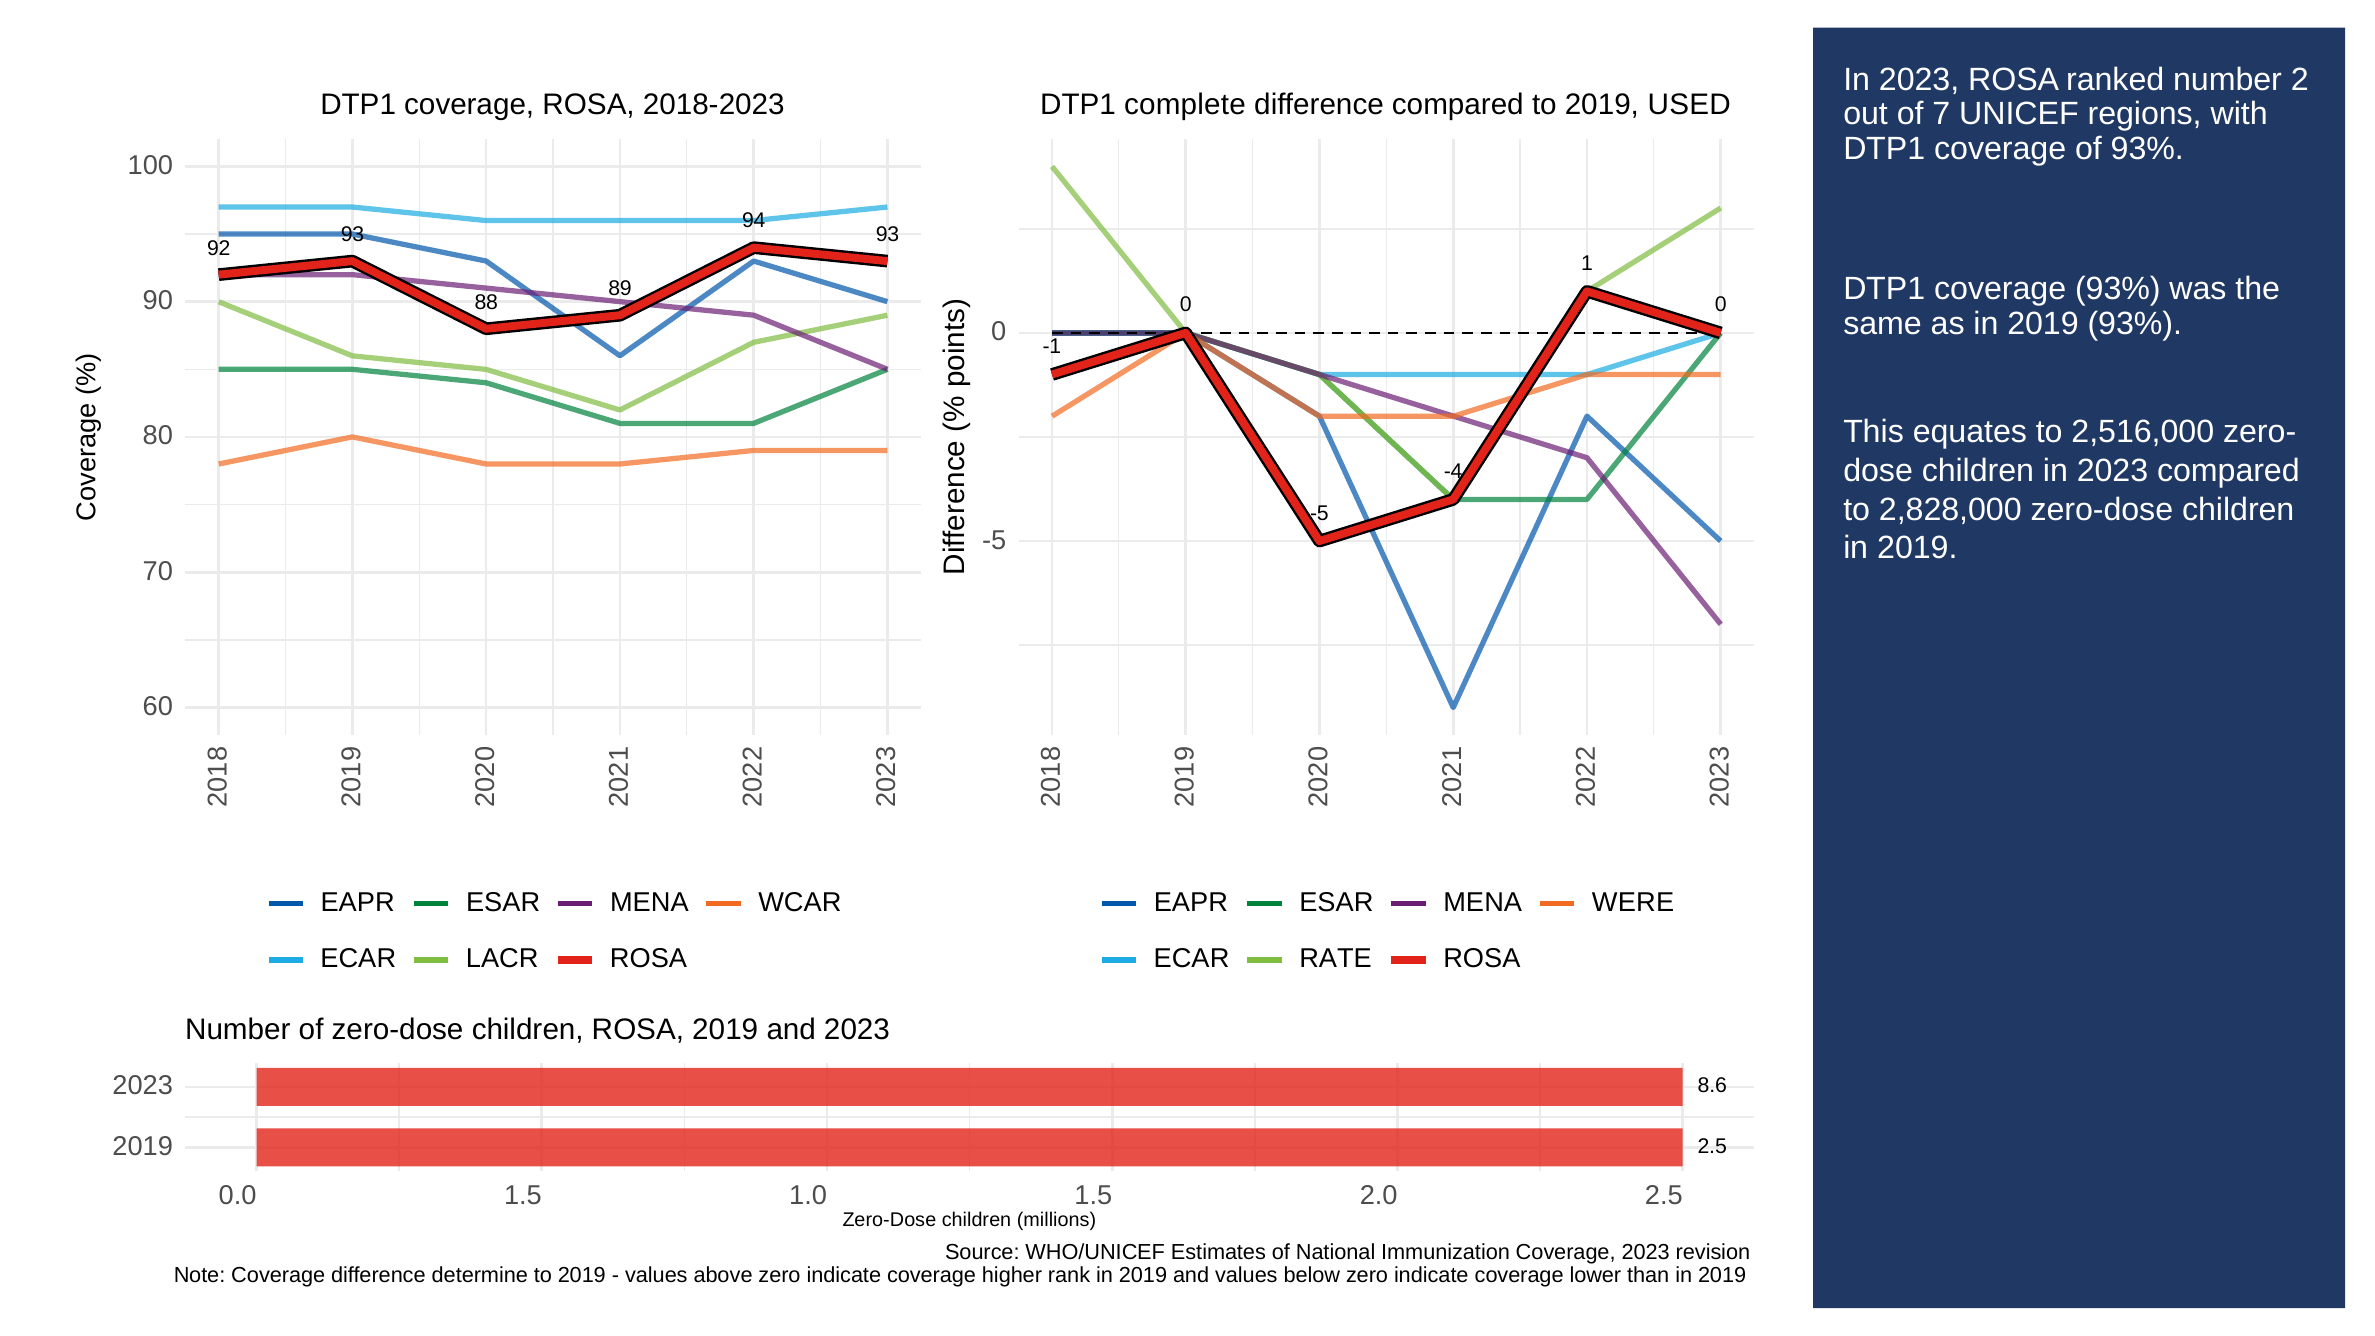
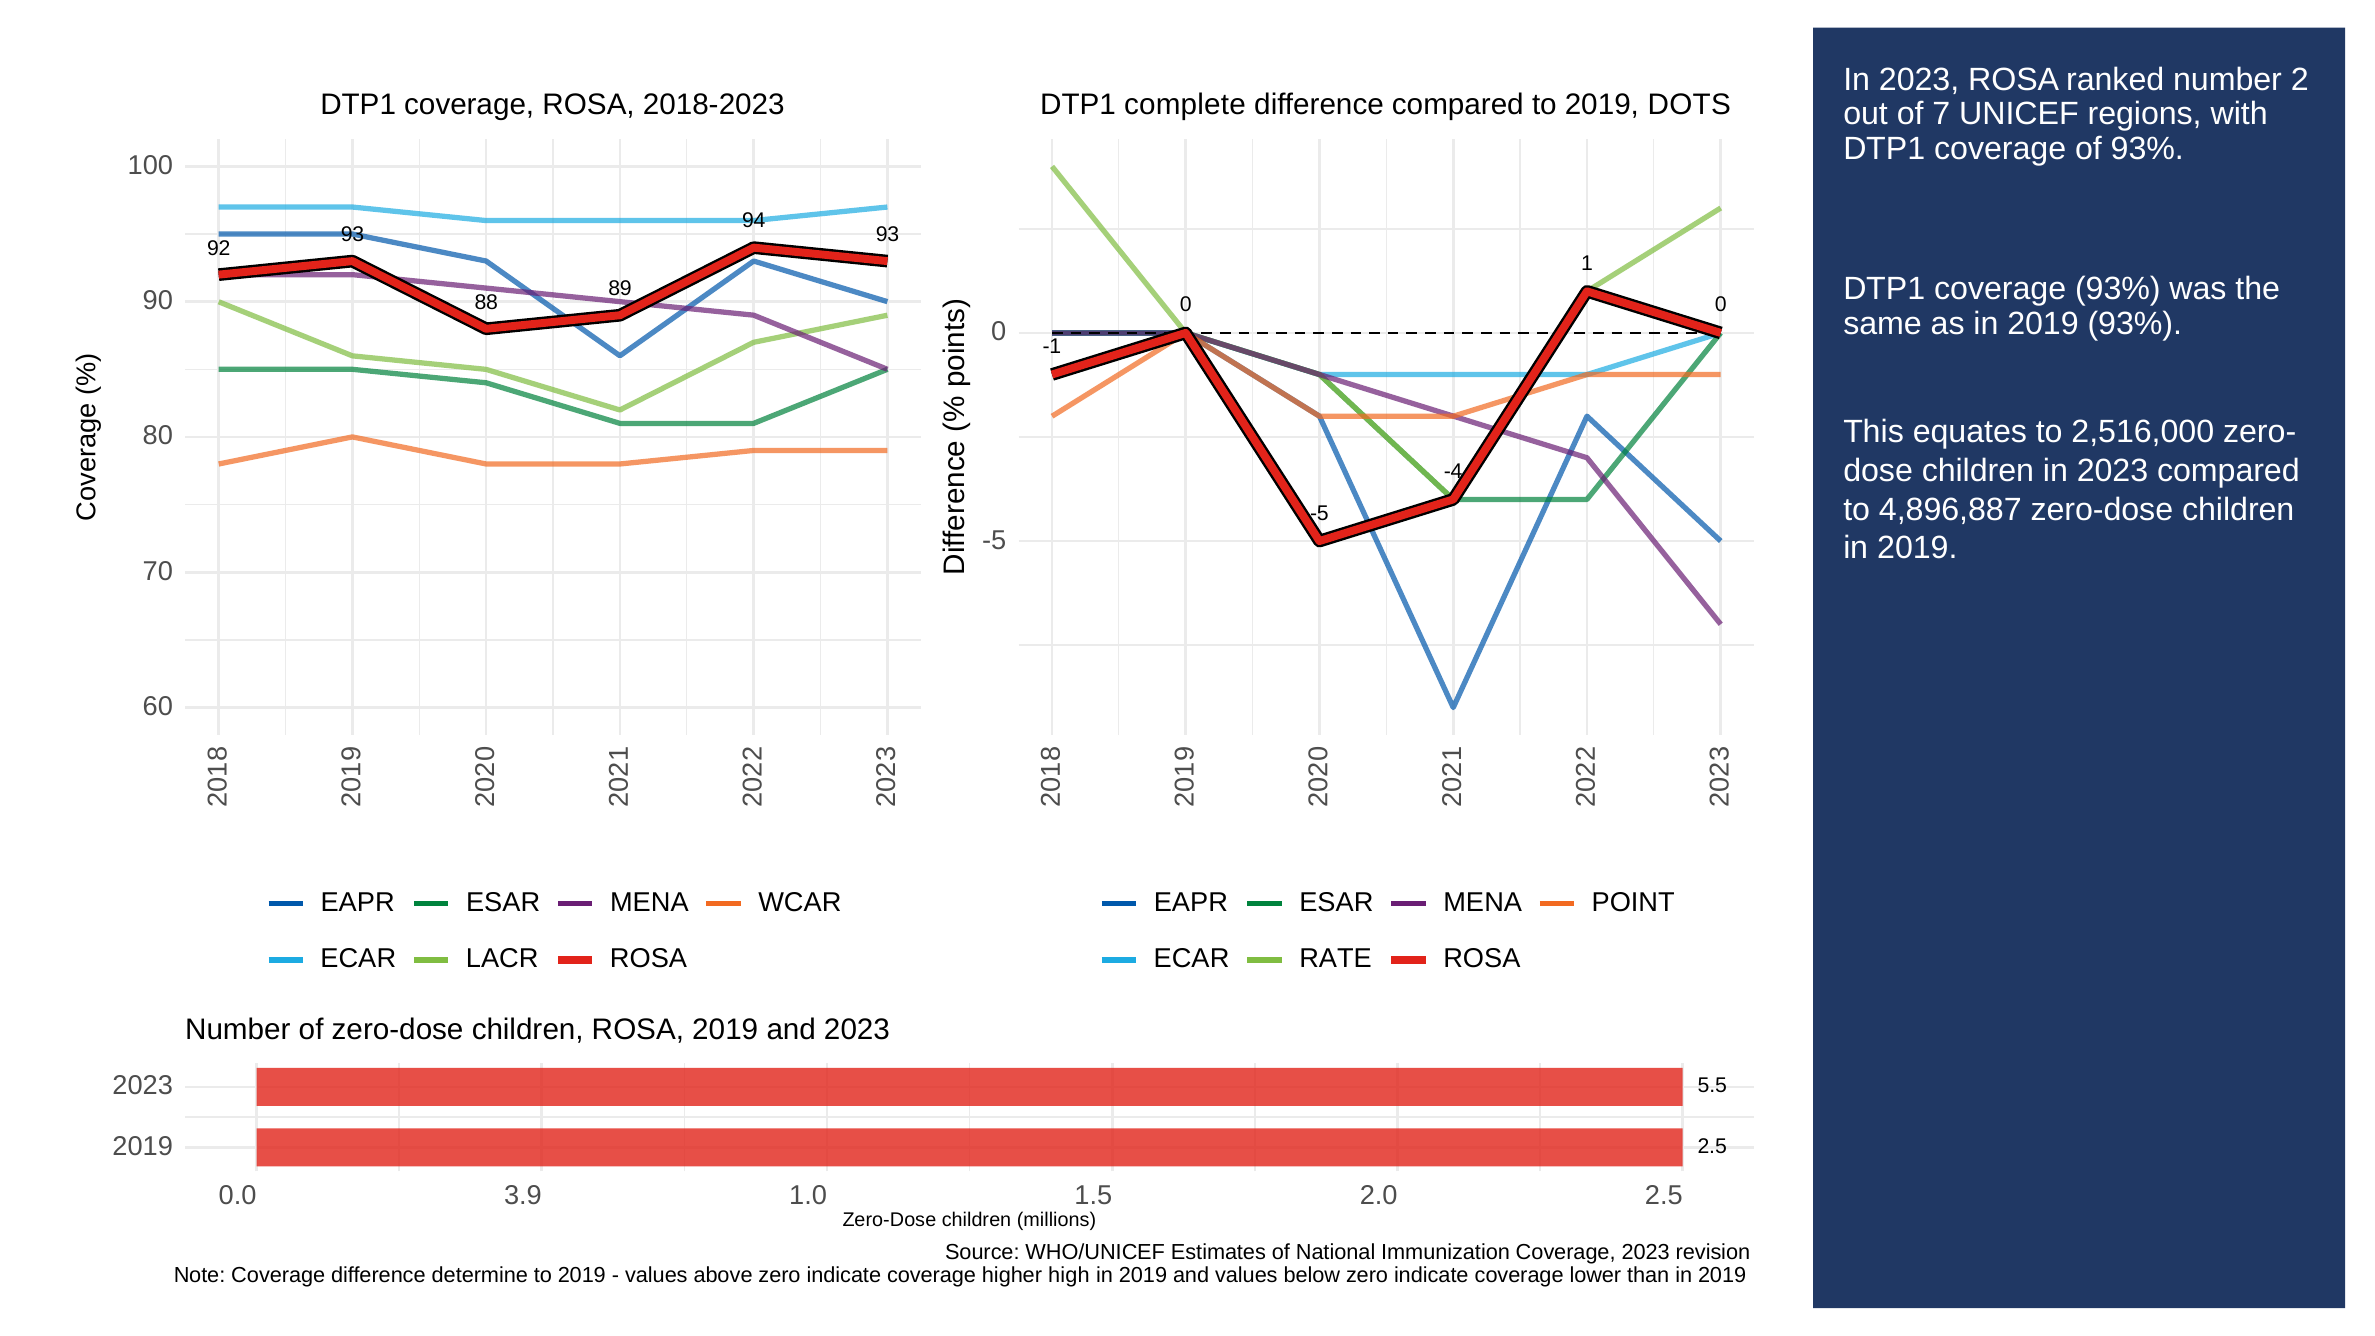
USED: USED -> DOTS (1689, 105)
2,828,000: 2,828,000 -> 4,896,887 (1950, 510)
WERE: WERE -> POINT (1633, 902)
8.6: 8.6 -> 5.5 (1712, 1086)
0.0 1.5: 1.5 -> 3.9 (523, 1195)
rank: rank -> high (1069, 1276)
